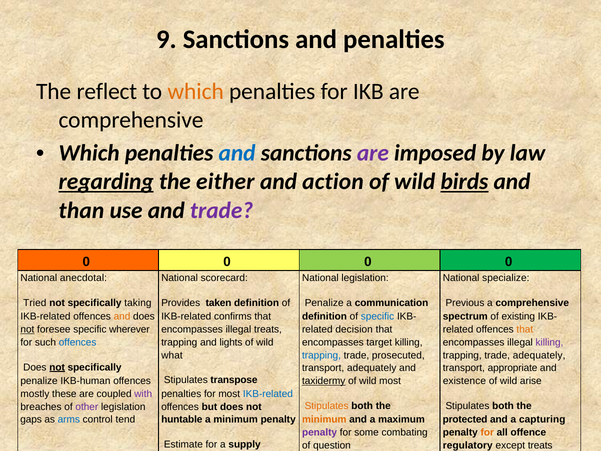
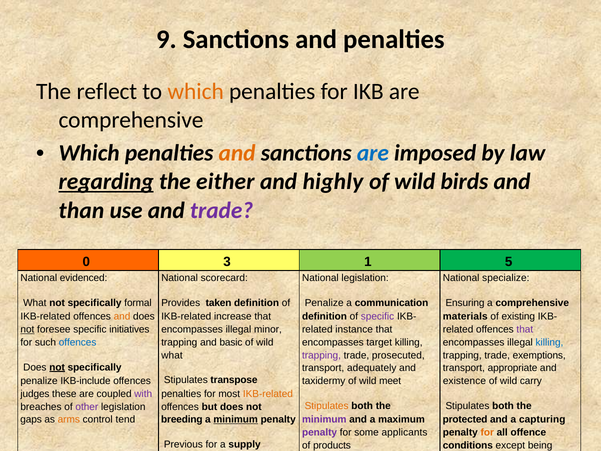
and colour: blue -> orange (237, 153)
are colour: purple -> blue (373, 153)
and action: action -> highly (333, 182)
birds underline: present -> none (464, 182)
0: 0 -> 3 (227, 262)
0: 0 -> 1 (368, 262)
0: 0 -> 5 (509, 262)
anecdotal: anecdotal -> evidenced (84, 278)
Tried: Tried -> What (35, 303)
taking: taking -> formal (138, 303)
Previous: Previous -> Ensuring (465, 303)
confirms: confirms -> increase (233, 316)
specific colour: blue -> purple (378, 316)
spectrum: spectrum -> materials (465, 316)
wherever: wherever -> initiatives (129, 329)
illegal treats: treats -> minor (268, 329)
decision: decision -> instance (354, 329)
that colour: orange -> purple (525, 329)
lights: lights -> basic (231, 342)
killing colour: purple -> blue (549, 342)
trapping colour: blue -> purple (321, 355)
trade adequately: adequately -> exemptions (539, 355)
IKB-human: IKB-human -> IKB-include (86, 381)
taxidermy underline: present -> none (324, 381)
wild most: most -> meet (390, 381)
arise: arise -> carry (531, 381)
mostly: mostly -> judges (35, 394)
IKB-related colour: blue -> orange (268, 394)
arms colour: blue -> orange (69, 419)
huntable: huntable -> breeding (182, 419)
minimum underline: none -> present (236, 419)
minimum colour: orange -> purple (324, 419)
combating: combating -> applicants (405, 432)
Estimate: Estimate -> Previous (183, 444)
question: question -> products (332, 445)
regulatory: regulatory -> conditions (468, 445)
except treats: treats -> being (540, 445)
